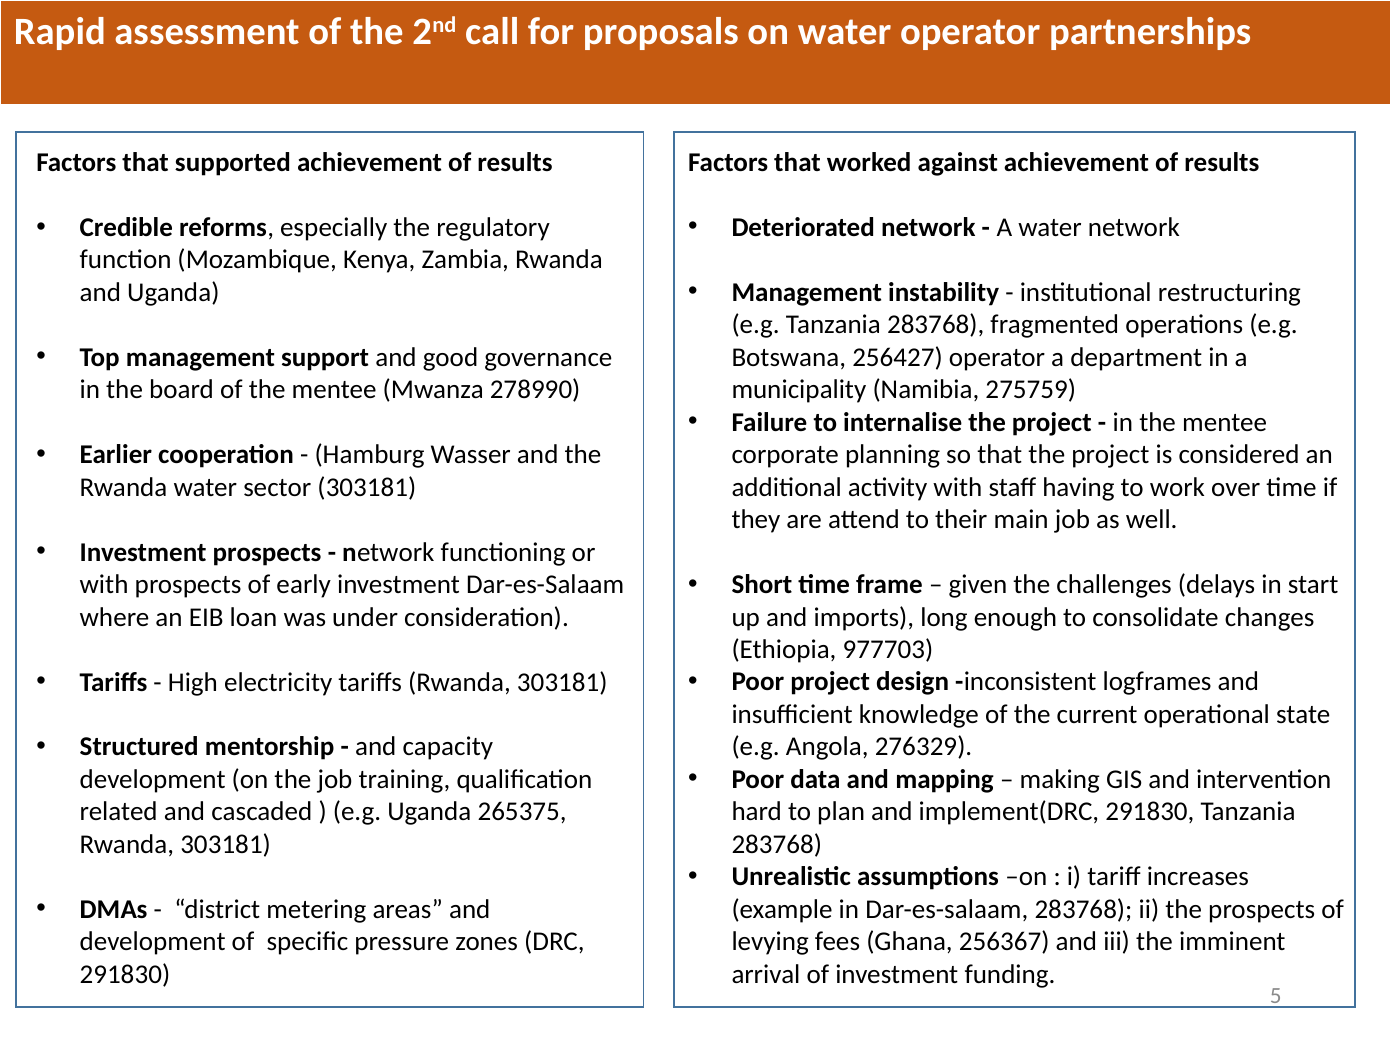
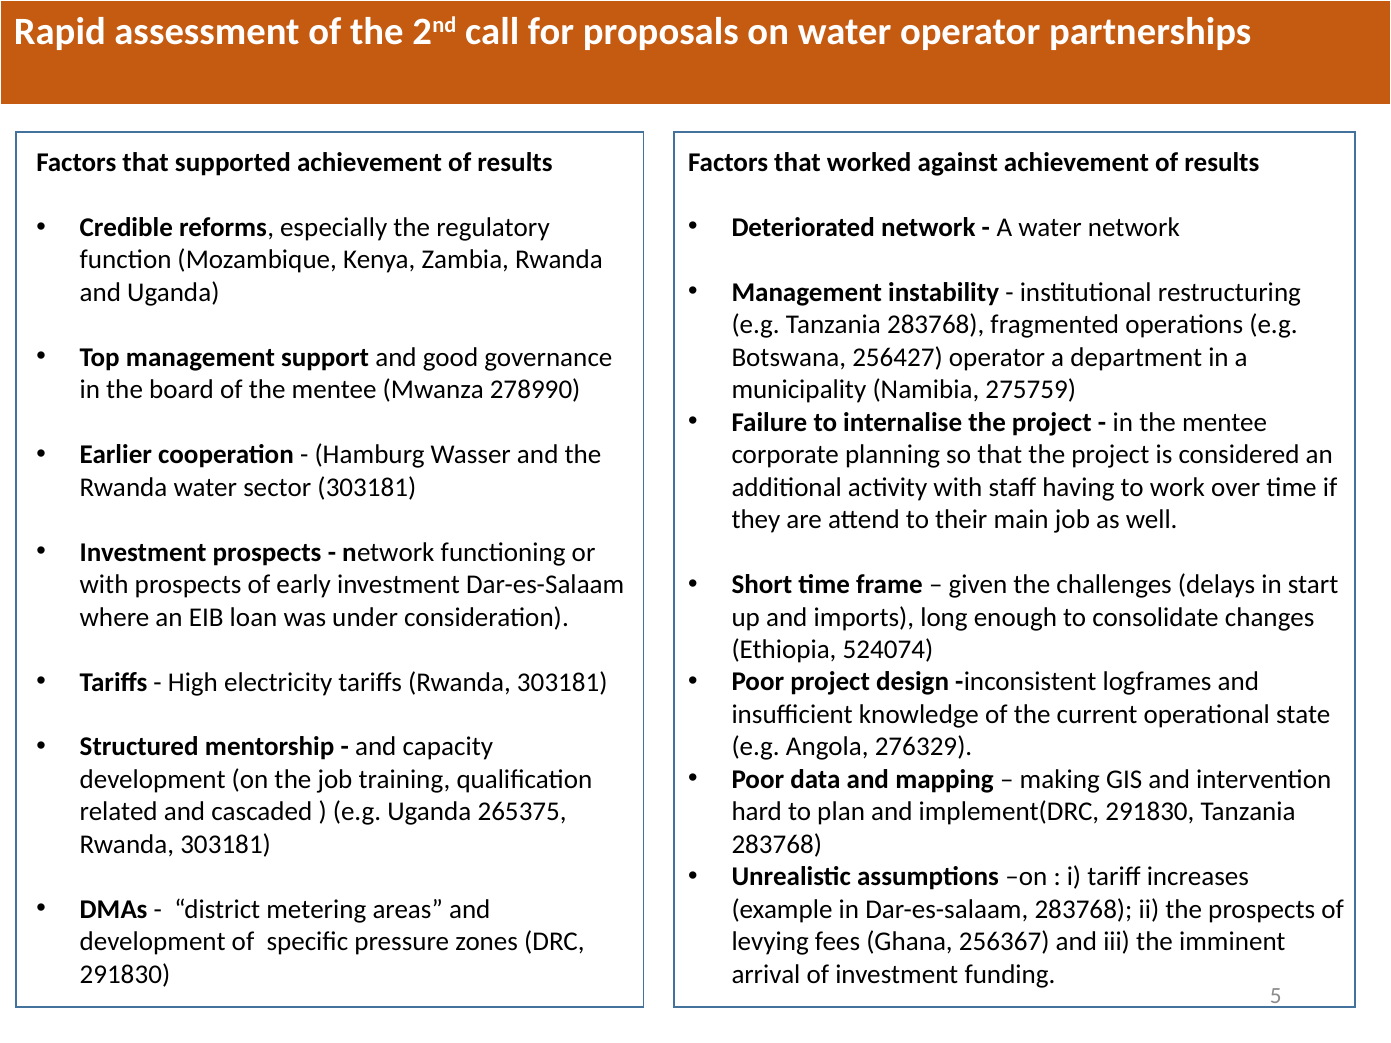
977703: 977703 -> 524074 (888, 650)
